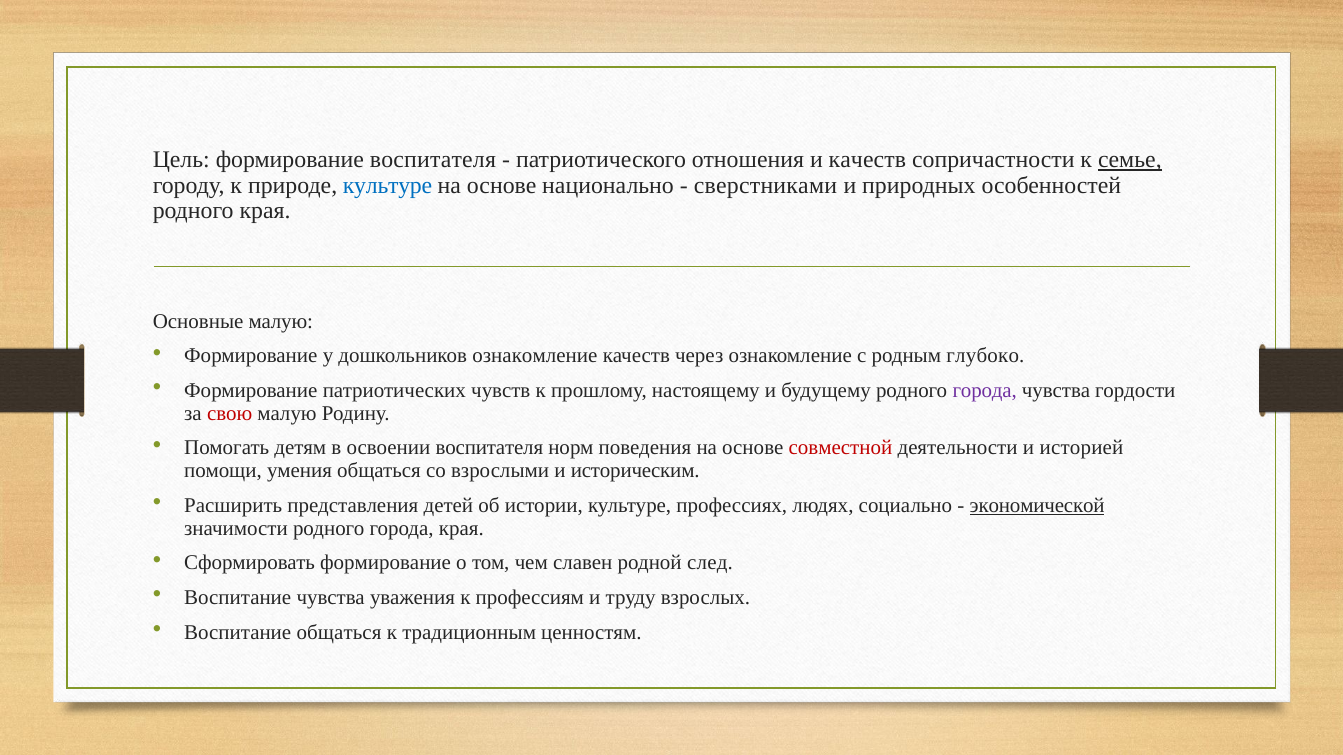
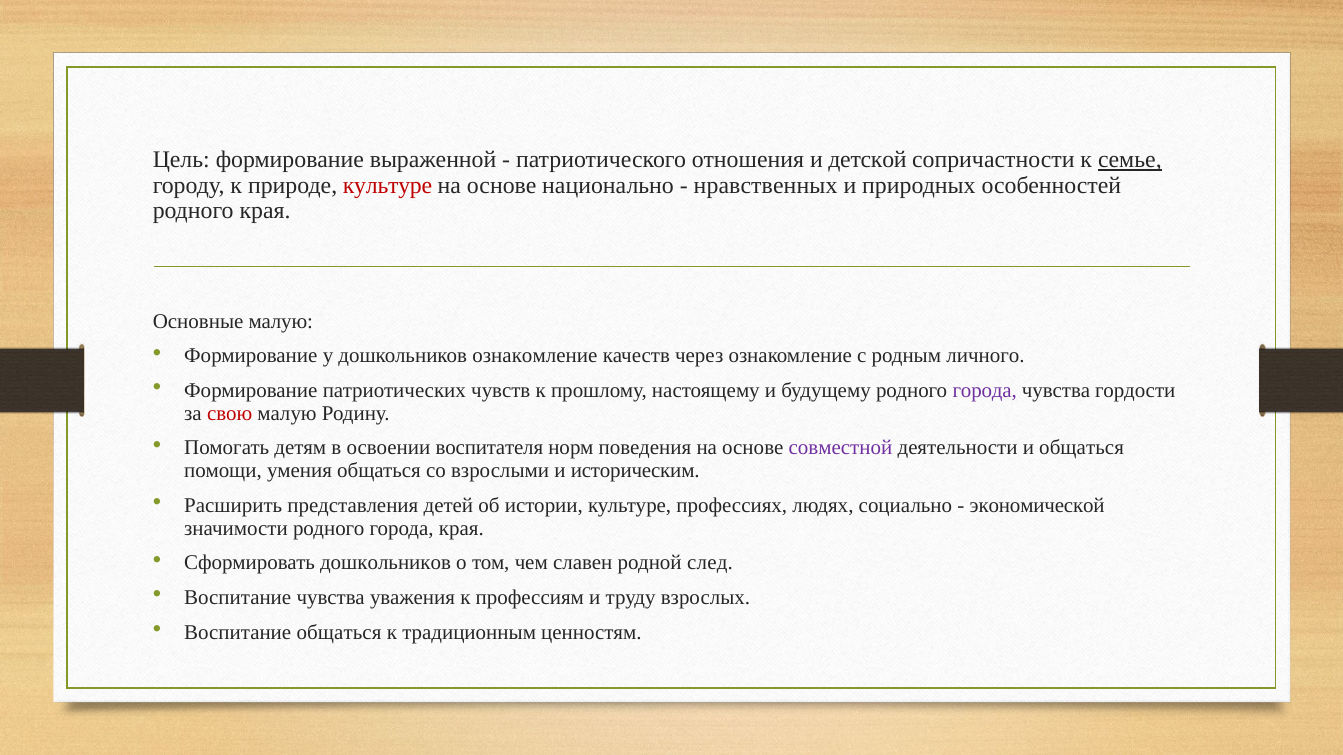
формирование воспитателя: воспитателя -> выраженной (433, 160)
и качеств: качеств -> детской (868, 160)
культуре colour: blue -> red (388, 185)
сверстниками: сверстниками -> нравственных (766, 185)
глубоко: глубоко -> личного (986, 356)
совместной colour: red -> purple (840, 448)
и историей: историей -> общаться (1082, 448)
экономической underline: present -> none (1037, 506)
Сформировать формирование: формирование -> дошкольников (386, 563)
